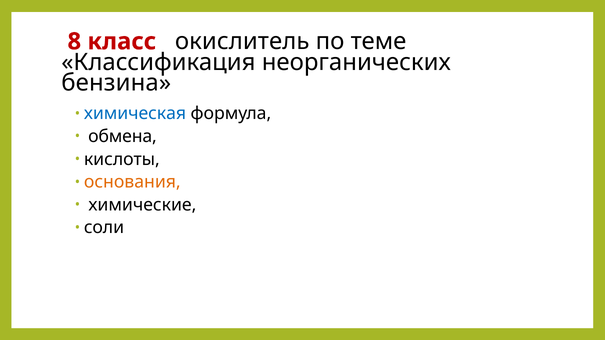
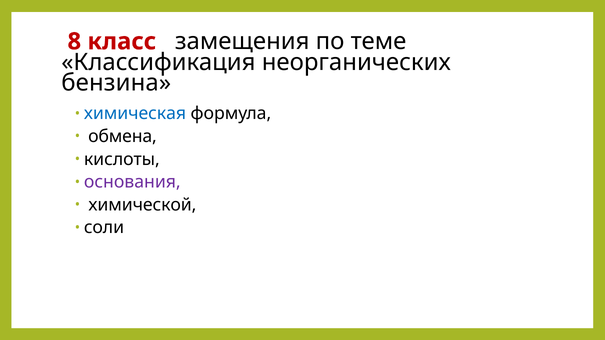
окислитель: окислитель -> замещения (242, 42)
основания colour: orange -> purple (132, 182)
химические: химические -> химической (142, 205)
